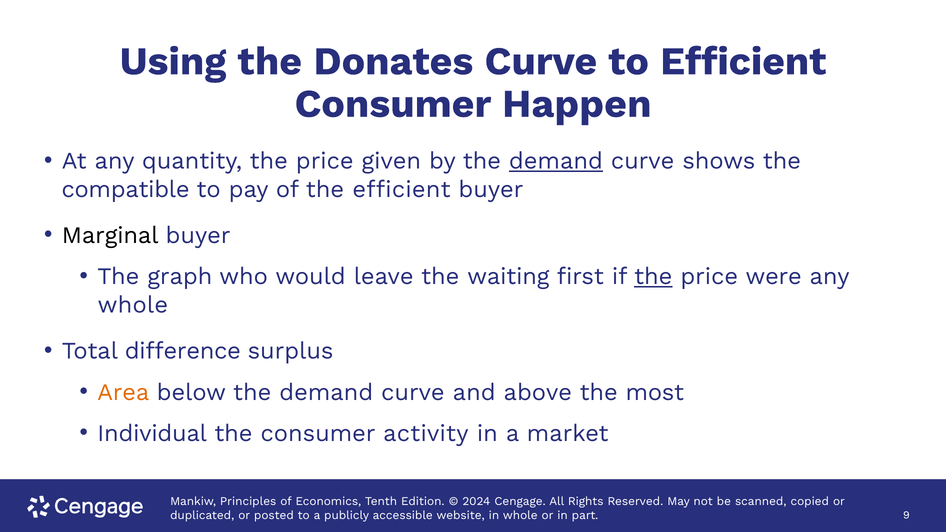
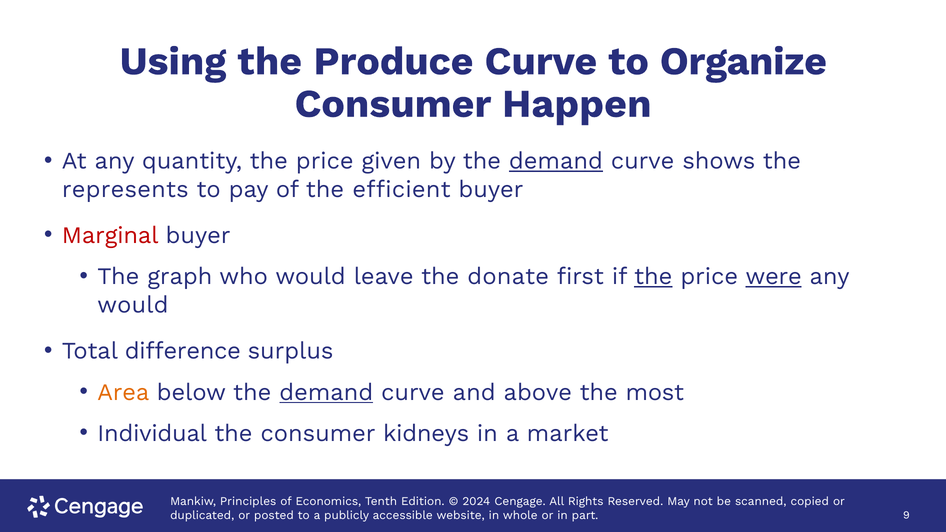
Donates: Donates -> Produce (393, 61)
to Efficient: Efficient -> Organize (743, 61)
compatible: compatible -> represents (125, 189)
Marginal colour: black -> red (110, 236)
waiting: waiting -> donate (508, 277)
were underline: none -> present (774, 277)
whole: whole -> would (133, 305)
demand underline: none -> present (326, 392)
activity: activity -> kidneys (426, 434)
